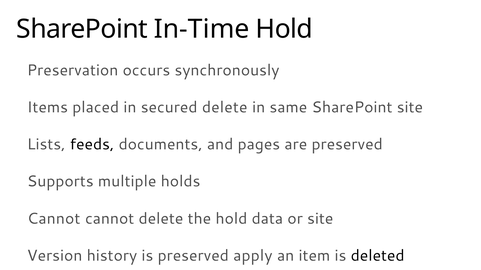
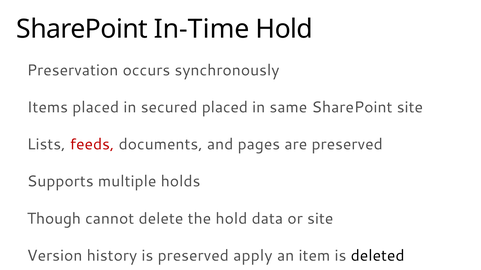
secured delete: delete -> placed (225, 108)
feeds colour: black -> red (92, 145)
Cannot: Cannot -> Though (54, 219)
